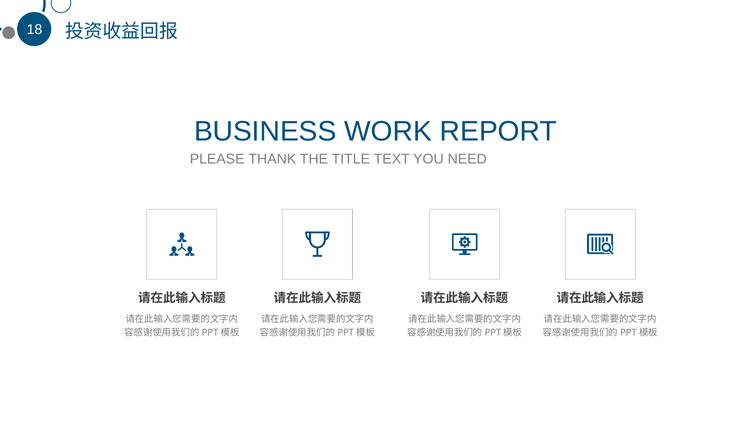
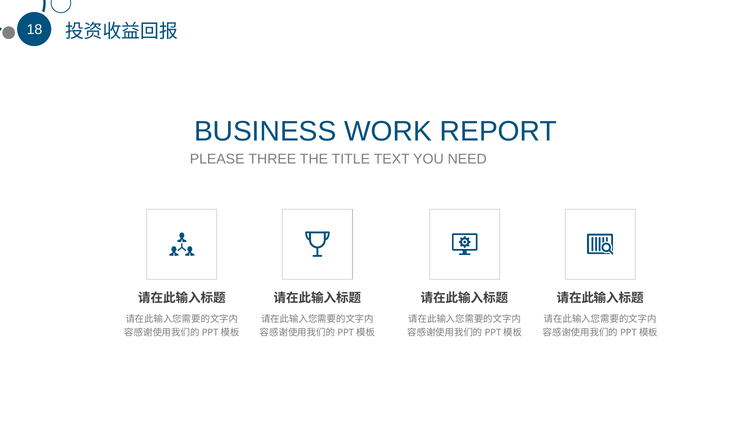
THANK: THANK -> THREE (272, 159)
